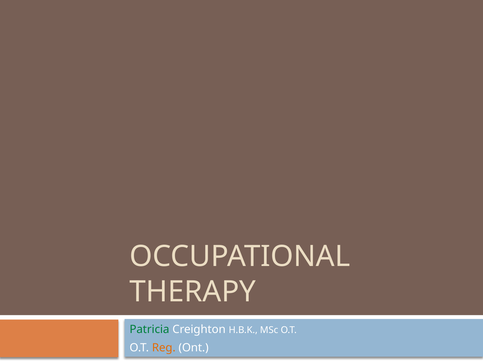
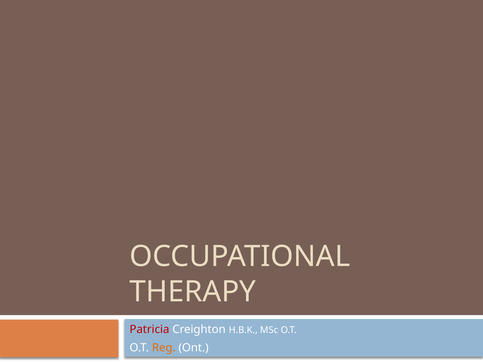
Patricia colour: green -> red (149, 330)
